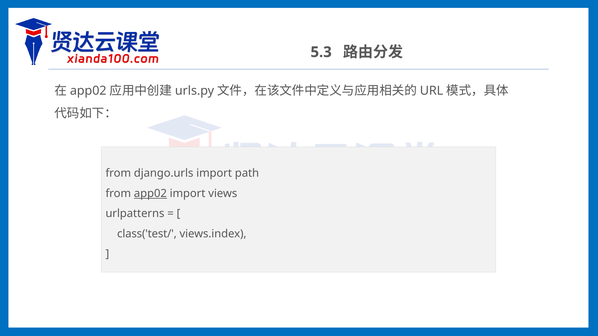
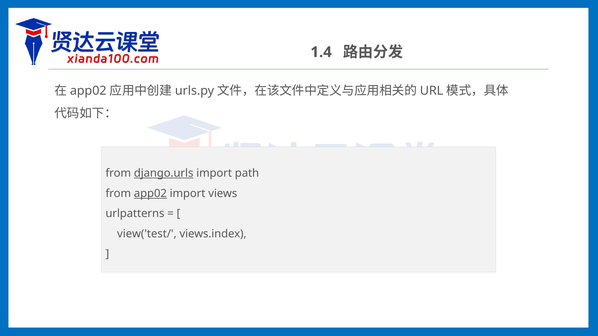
5.3: 5.3 -> 1.4 (321, 52)
django.urls underline: none -> present (164, 174)
class('test/: class('test/ -> view('test/ (147, 234)
